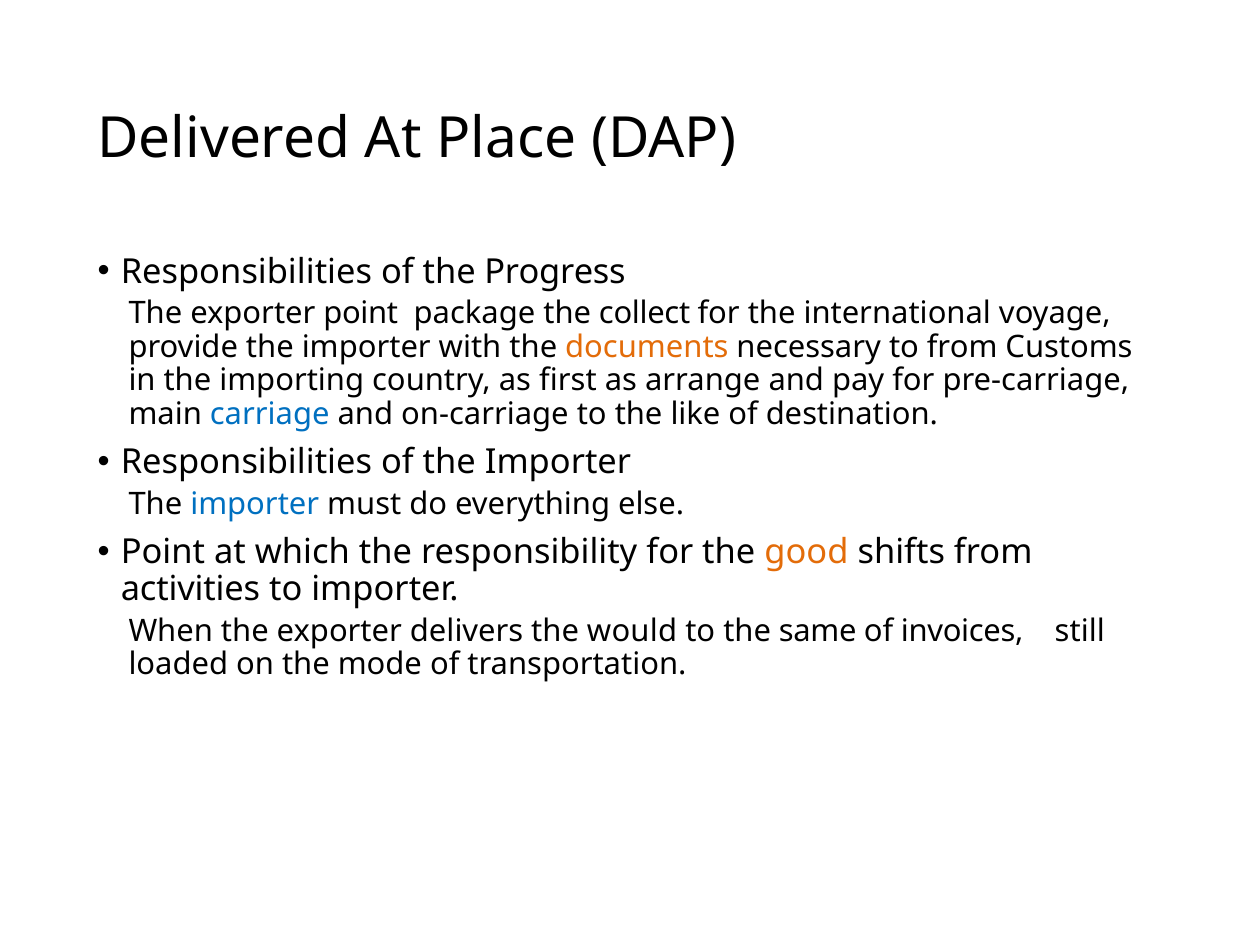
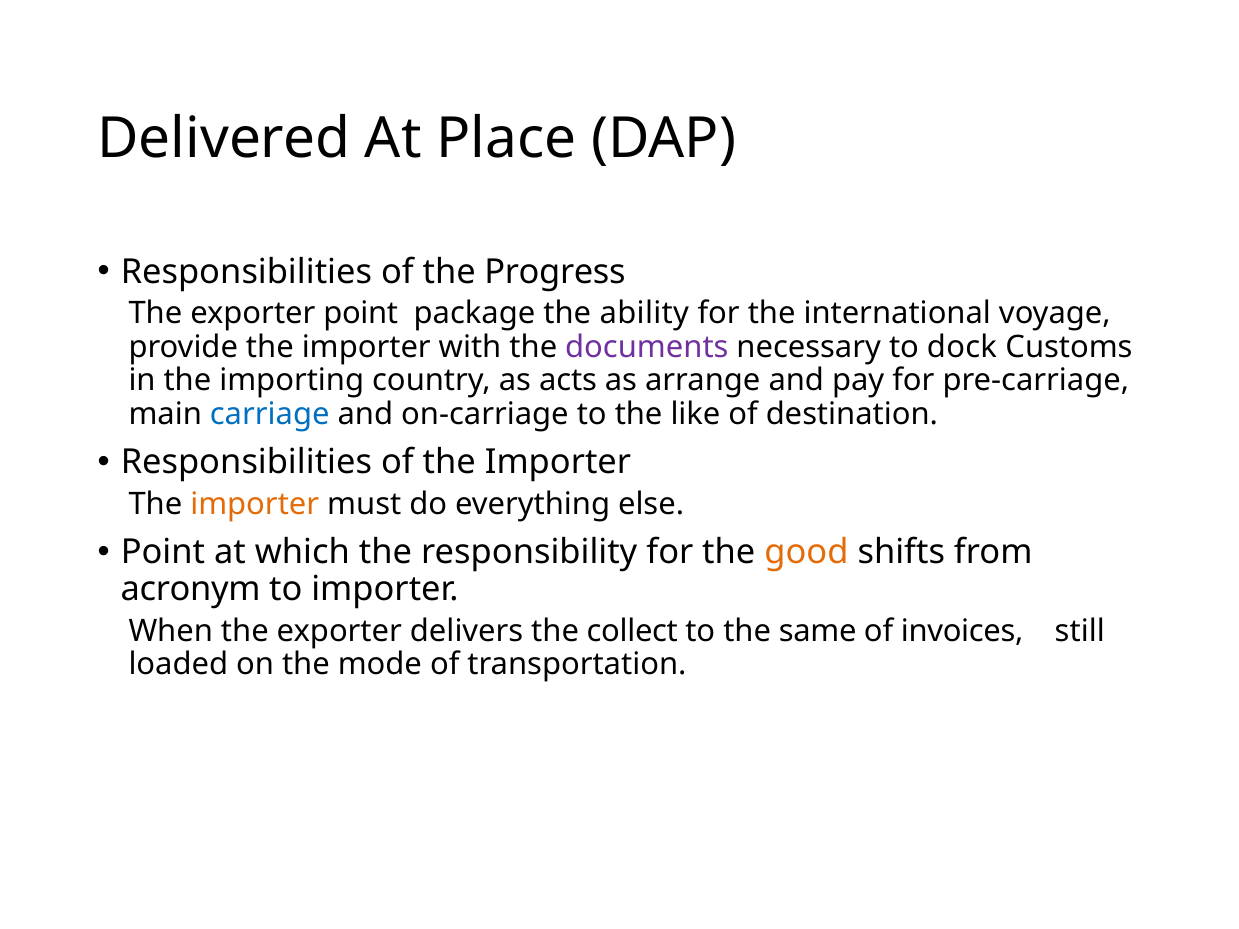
collect: collect -> ability (644, 314)
documents colour: orange -> purple (647, 347)
to from: from -> dock (962, 347)
first: first -> acts (568, 381)
importer colour: blue -> orange (255, 504)
activities: activities -> acronym (191, 590)
would: would -> collect (632, 631)
